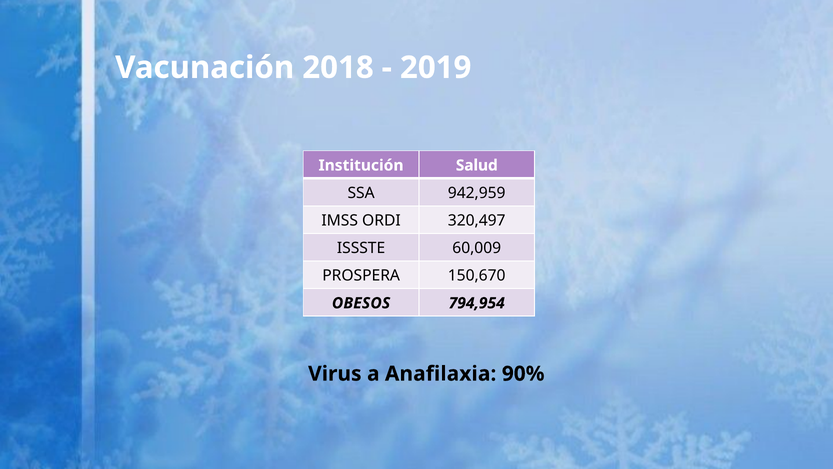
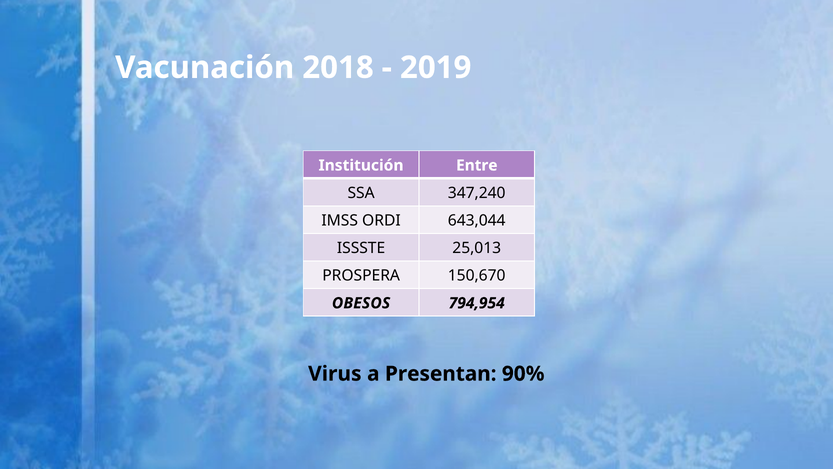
Salud: Salud -> Entre (477, 165)
942,959: 942,959 -> 347,240 (477, 193)
320,497: 320,497 -> 643,044 (477, 220)
60,009: 60,009 -> 25,013 (477, 248)
Anafilaxia: Anafilaxia -> Presentan (441, 374)
